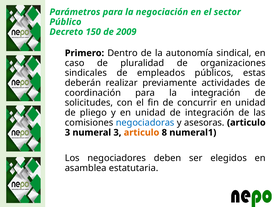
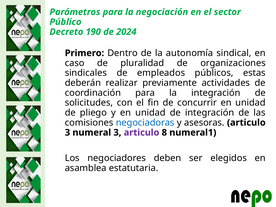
150: 150 -> 190 (93, 32)
2009: 2009 -> 2024 (126, 32)
articulo colour: orange -> purple (142, 133)
